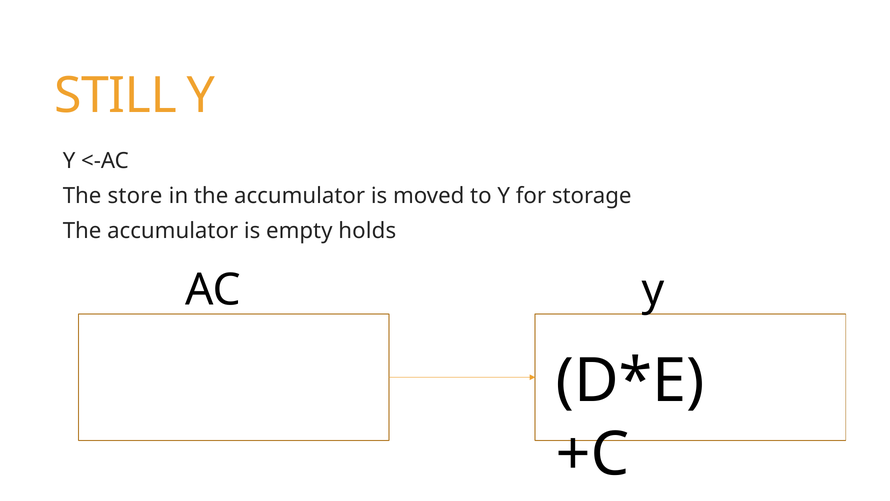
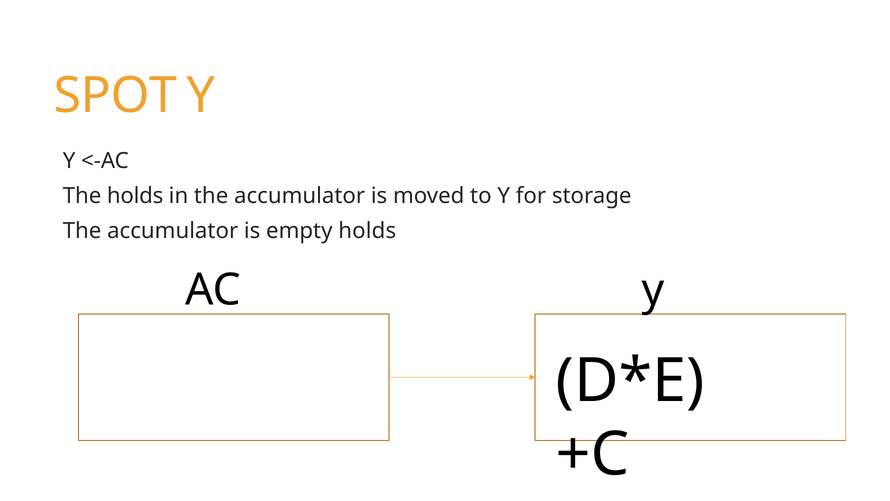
STILL: STILL -> SPOT (115, 96)
The store: store -> holds (135, 196)
